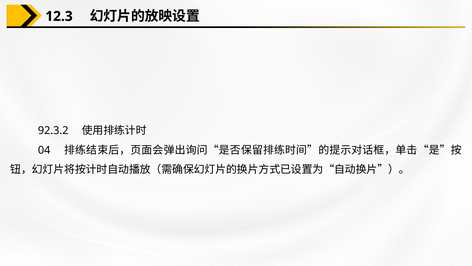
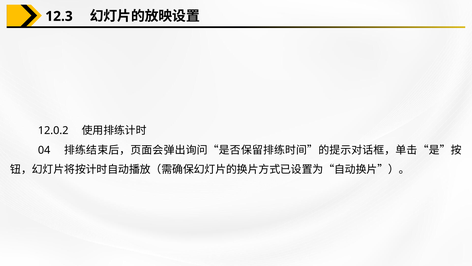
92.3.2: 92.3.2 -> 12.0.2 (53, 130)
